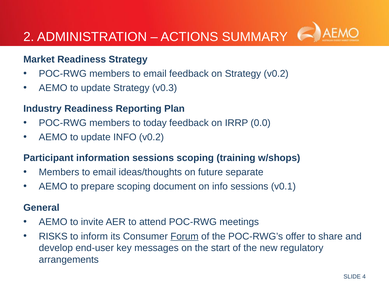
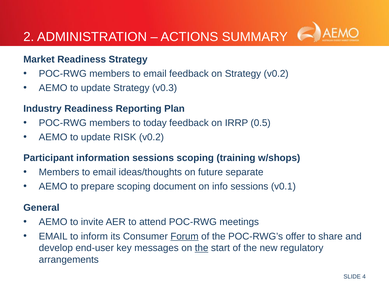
0.0: 0.0 -> 0.5 (261, 123)
update INFO: INFO -> RISK (125, 137)
RISKS: RISKS -> EMAIL (53, 236)
the underline: none -> present (202, 248)
